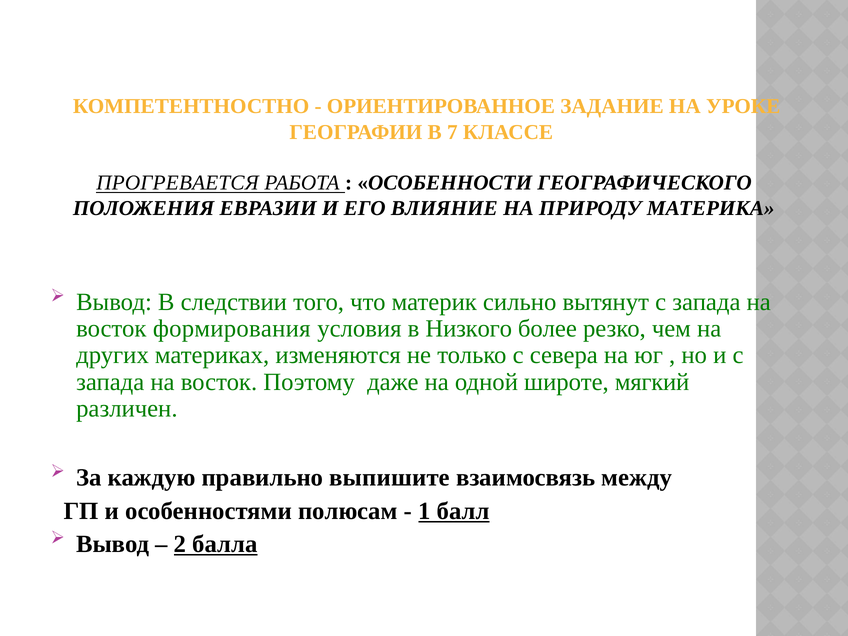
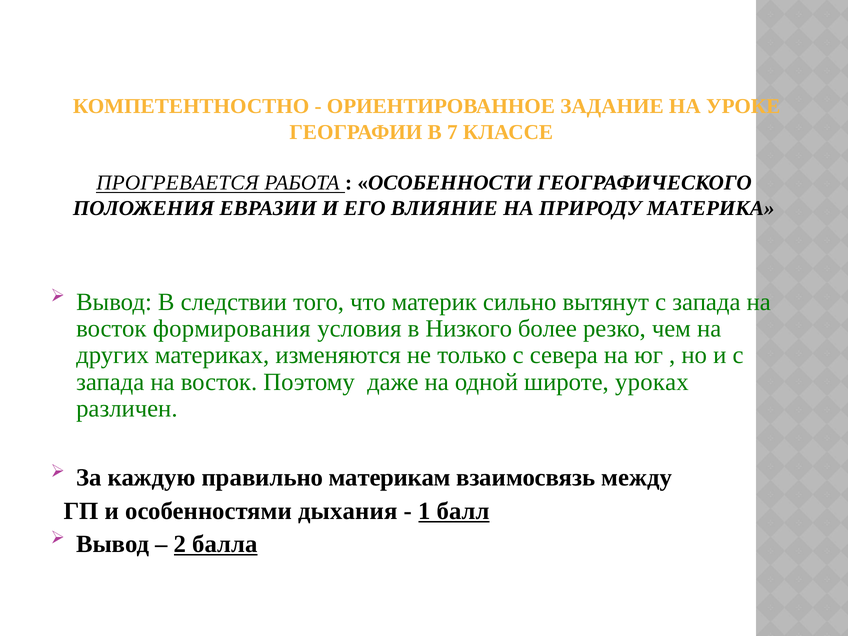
мягкий: мягкий -> уроках (652, 382)
выпишите: выпишите -> материкам (390, 478)
полюсам: полюсам -> дыхания (348, 511)
